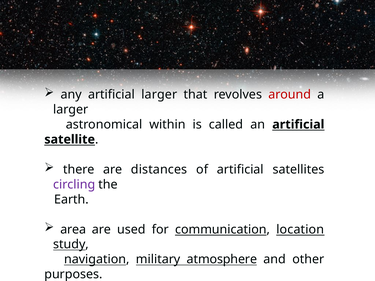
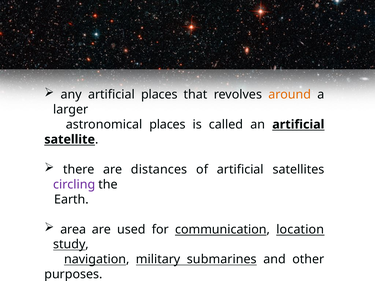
artificial larger: larger -> places (159, 95)
around colour: red -> orange (290, 95)
astronomical within: within -> places (167, 125)
atmosphere: atmosphere -> submarines (222, 260)
